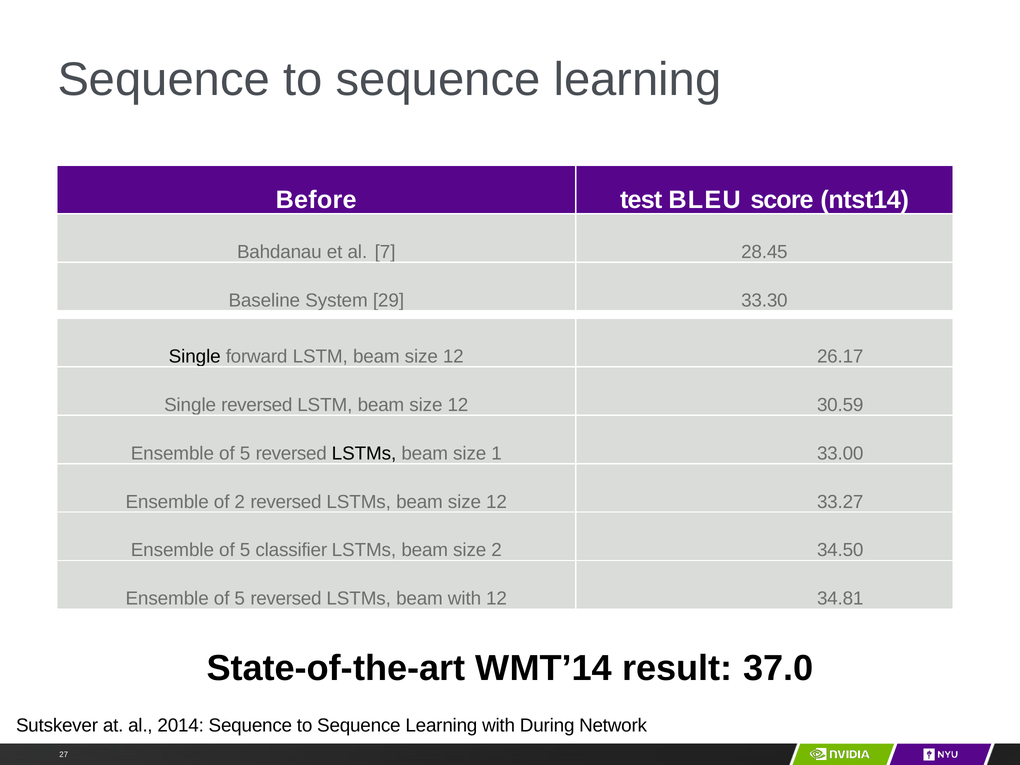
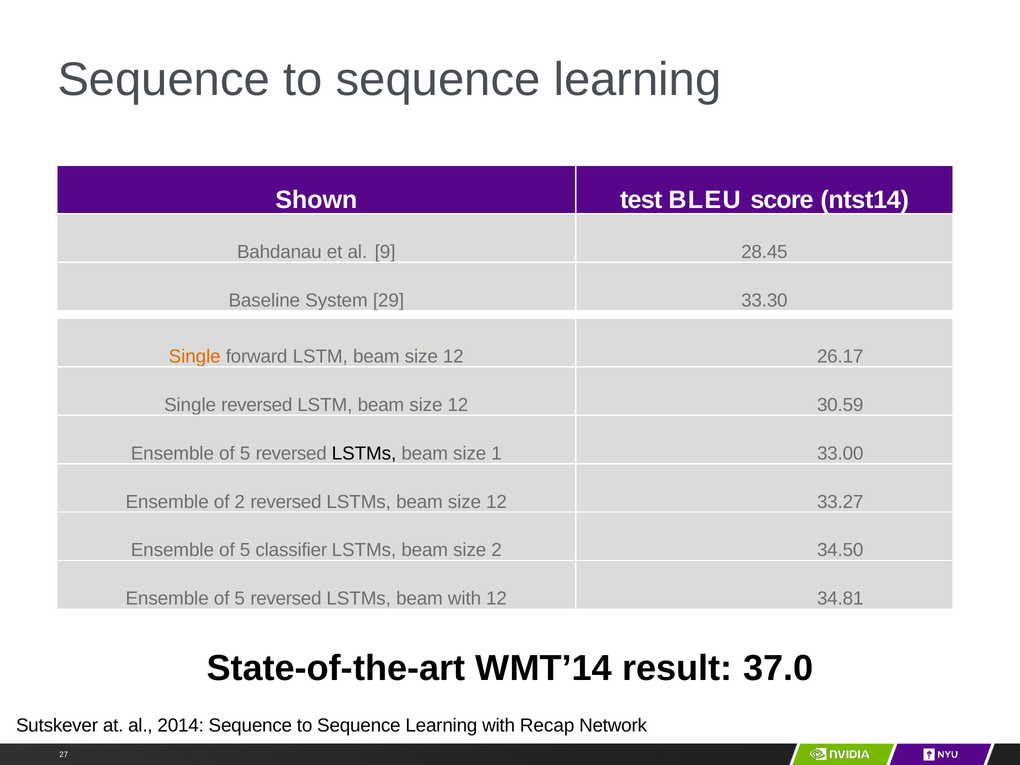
Before: Before -> Shown (316, 200)
7: 7 -> 9 (385, 252)
Single colour: black -> orange (195, 357)
During: During -> Recap (547, 726)
